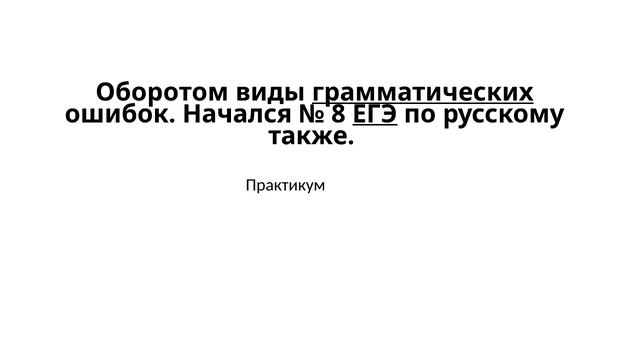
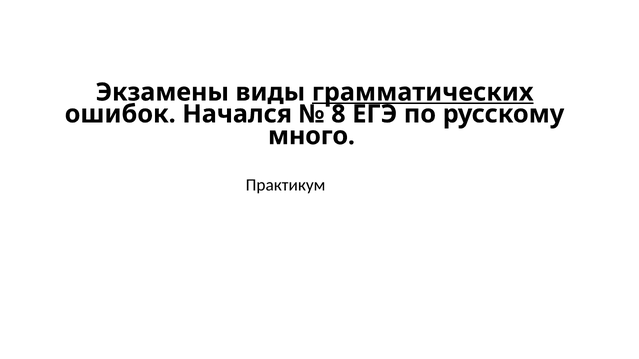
Оборотом: Оборотом -> Экзамены (162, 92)
ЕГЭ underline: present -> none (375, 114)
также: также -> много (311, 136)
